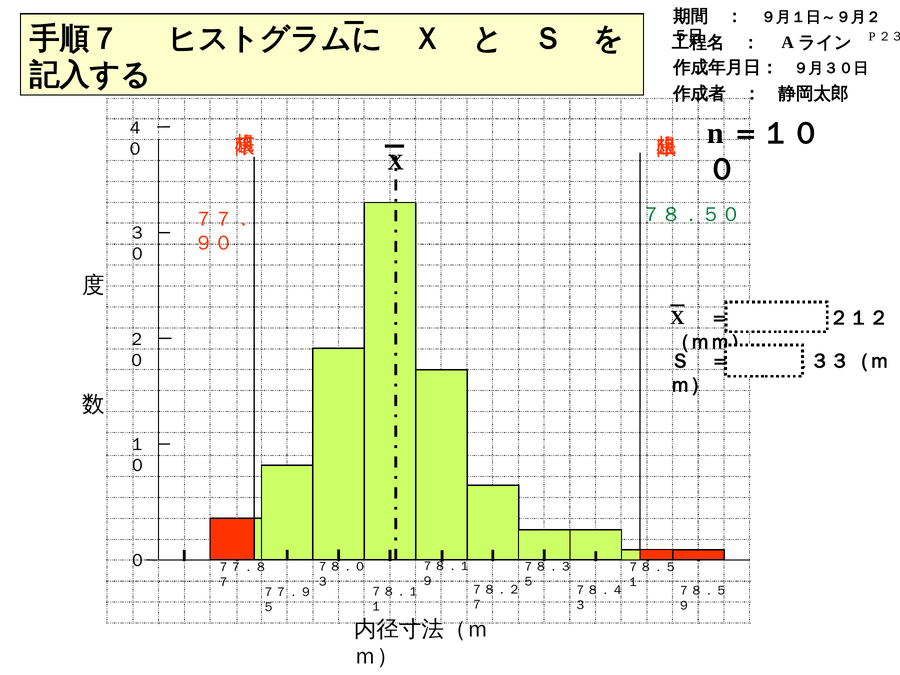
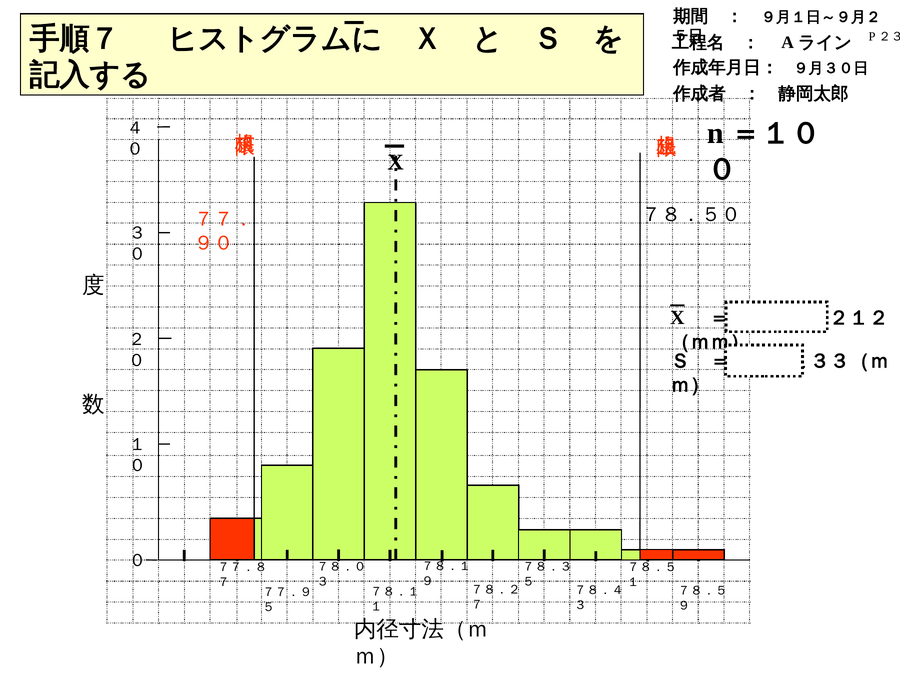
７８．５０ colour: green -> black (691, 215)
